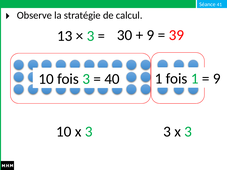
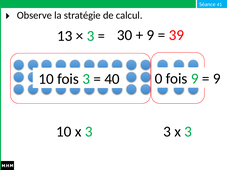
40 1: 1 -> 0 (159, 79)
fois 1: 1 -> 9 (195, 79)
